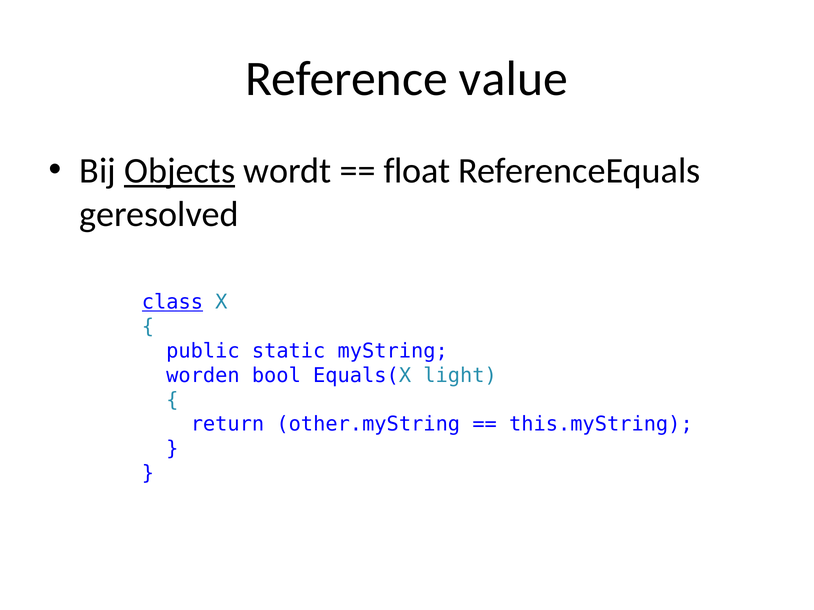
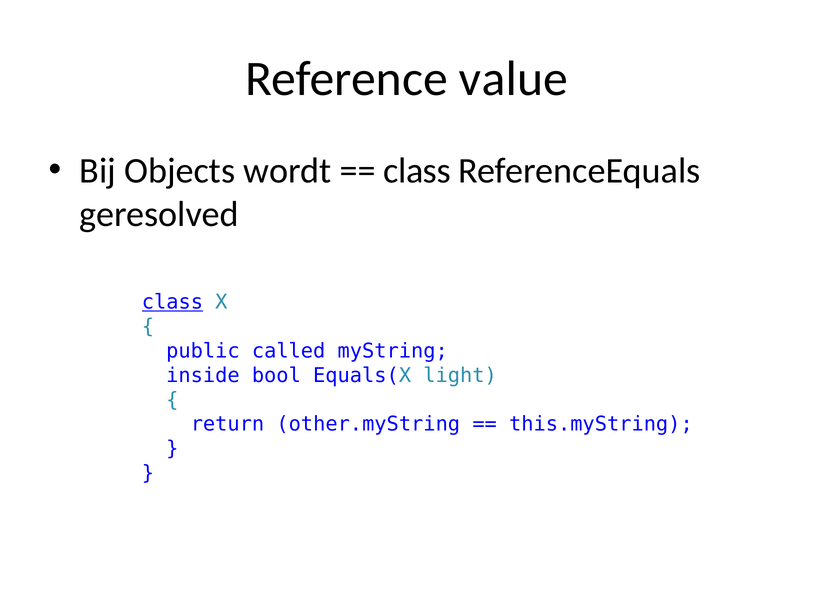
Objects underline: present -> none (180, 171)
float: float -> class (417, 171)
static: static -> called (289, 351)
worden: worden -> inside (203, 376)
